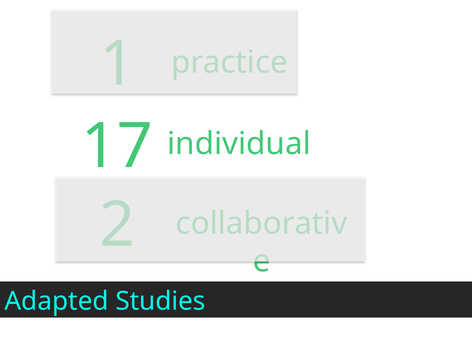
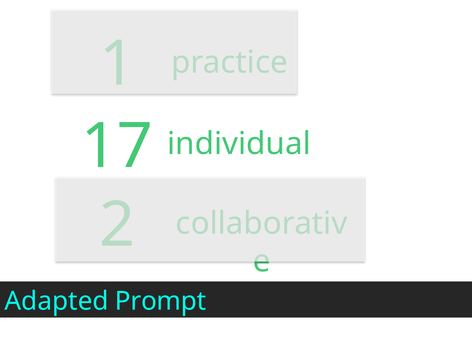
Studies: Studies -> Prompt (161, 301)
